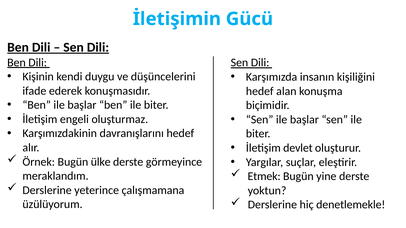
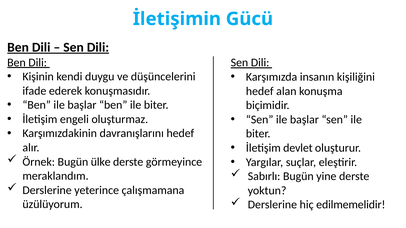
Etmek: Etmek -> Sabırlı (264, 177)
denetlemekle: denetlemekle -> edilmemelidir (351, 205)
